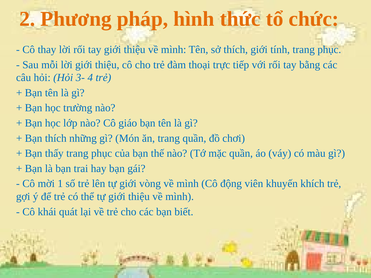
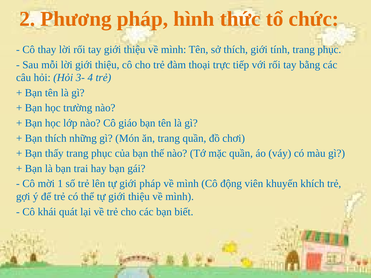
giới vòng: vòng -> pháp (150, 184)
